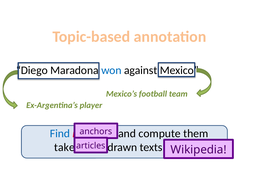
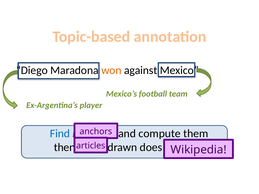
won colour: blue -> orange (111, 70)
take: take -> then (65, 148)
texts: texts -> does (151, 148)
